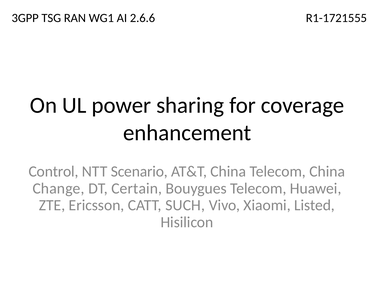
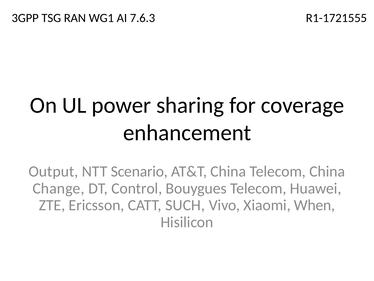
2.6.6: 2.6.6 -> 7.6.3 (143, 18)
Control: Control -> Output (53, 171)
Certain: Certain -> Control (137, 188)
Listed: Listed -> When (315, 205)
